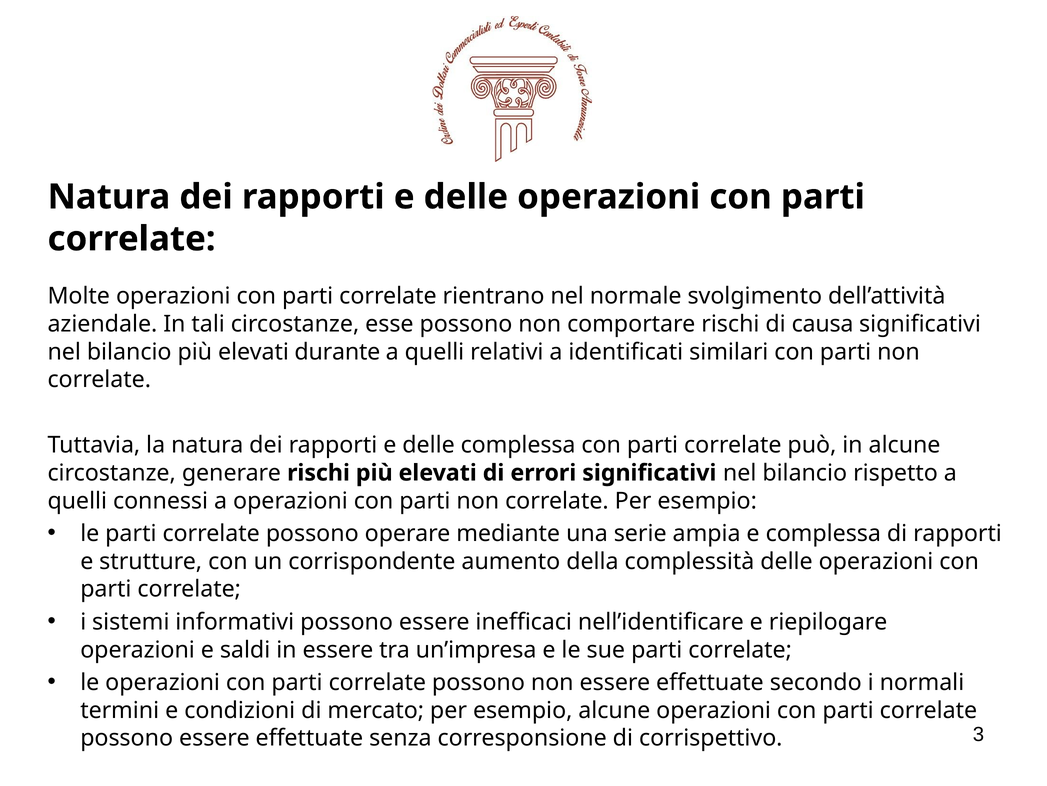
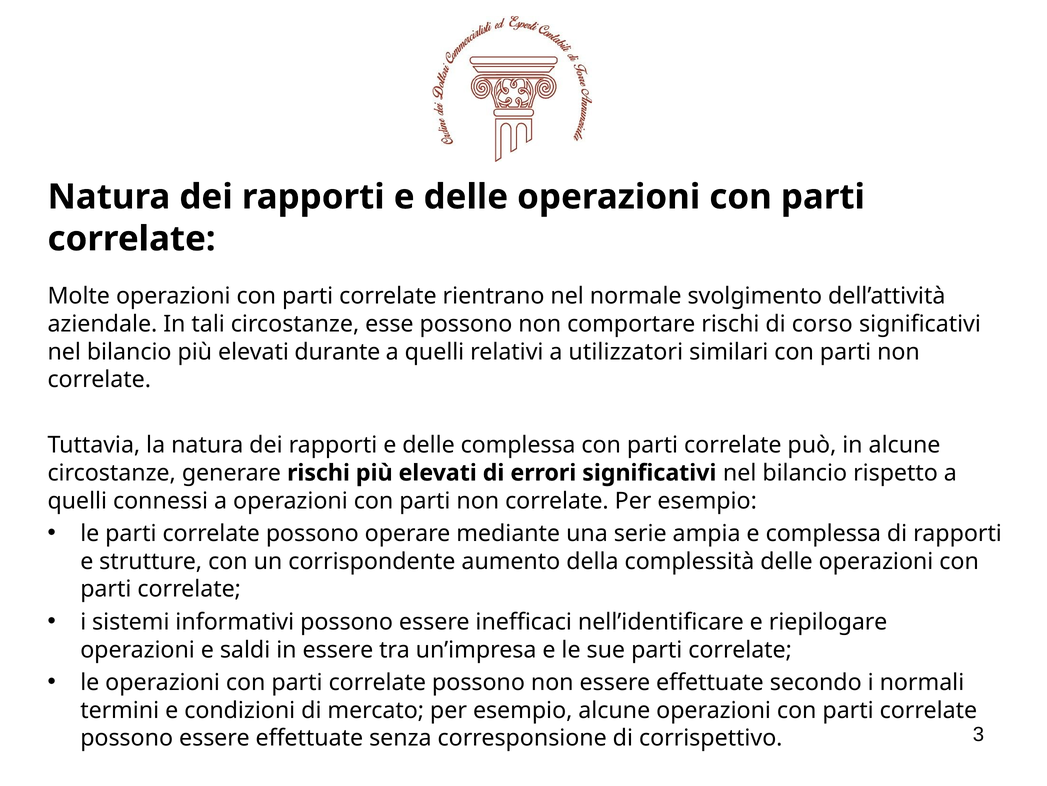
causa: causa -> corso (822, 324)
identificati: identificati -> utilizzatori (626, 352)
